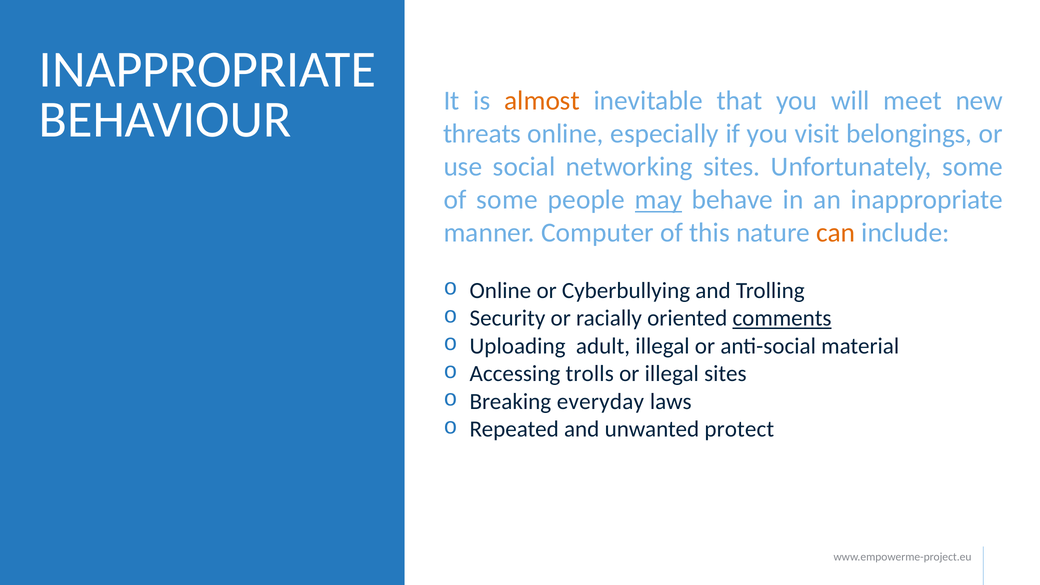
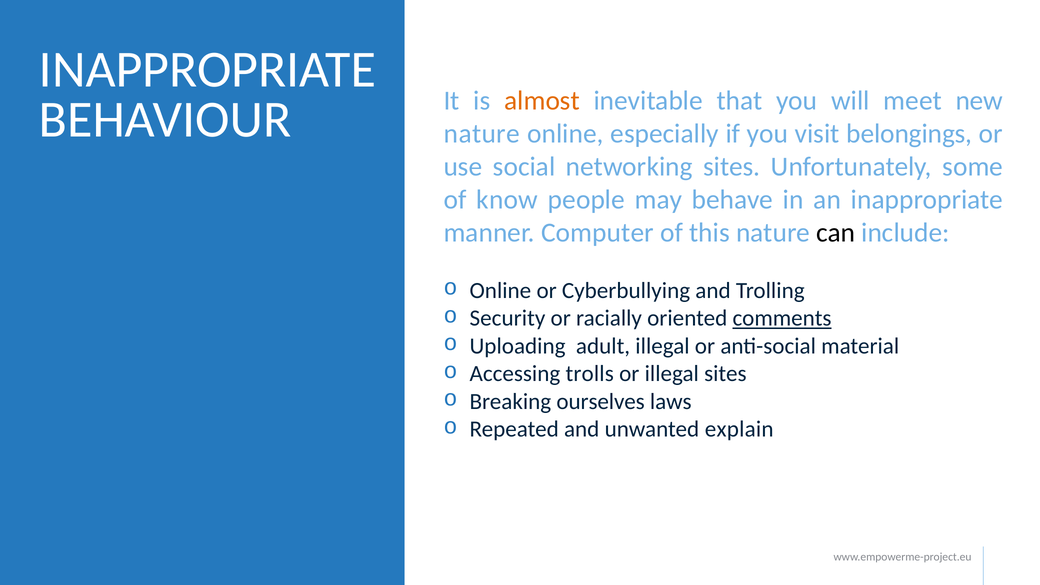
threats: threats -> nature (482, 134)
of some: some -> know (507, 200)
may underline: present -> none (658, 200)
can colour: orange -> black (836, 233)
everyday: everyday -> ourselves (601, 401)
protect: protect -> explain (739, 429)
